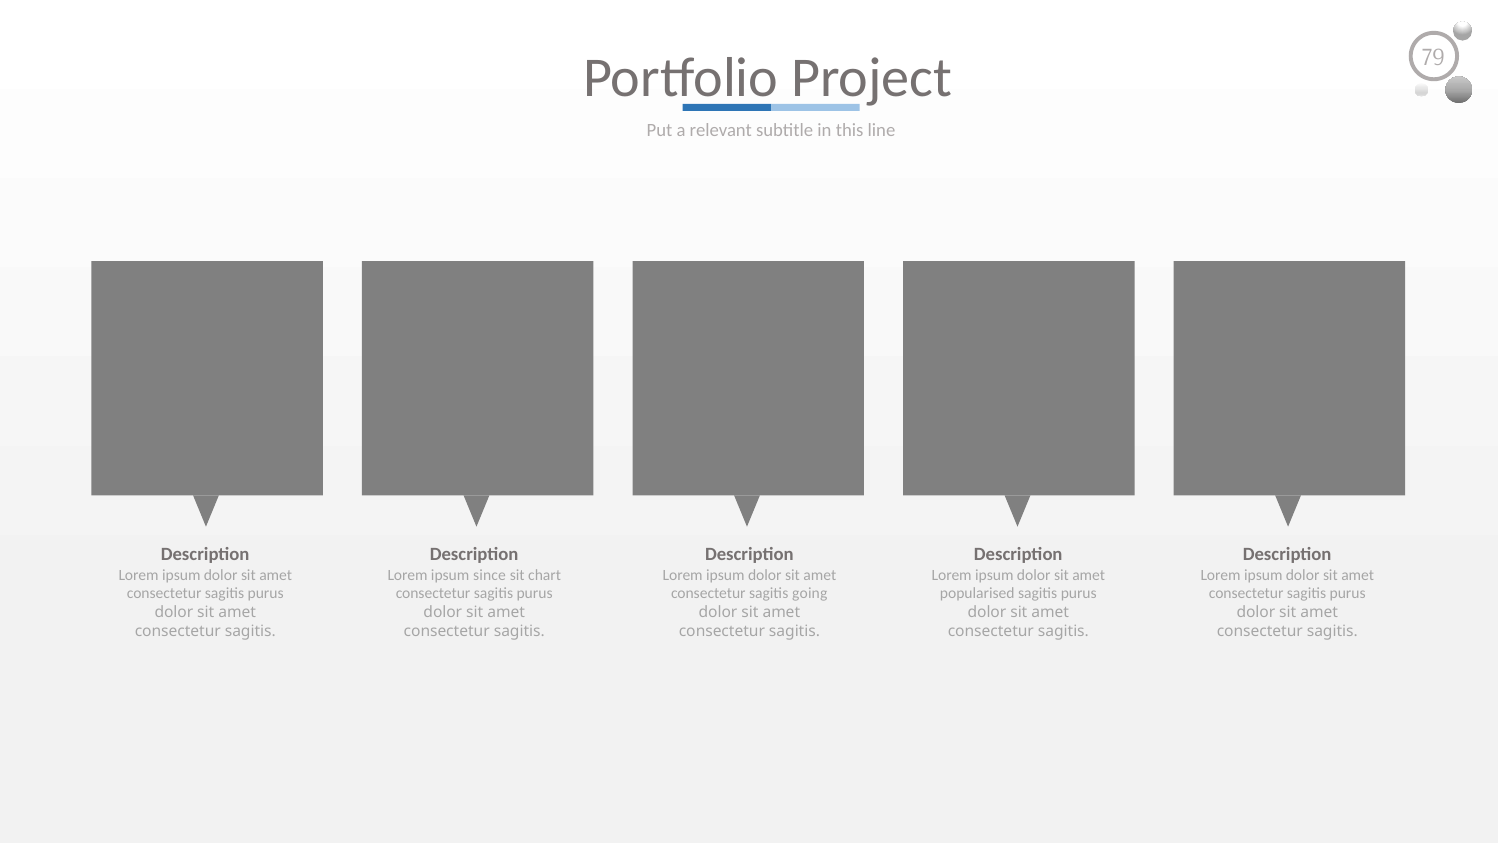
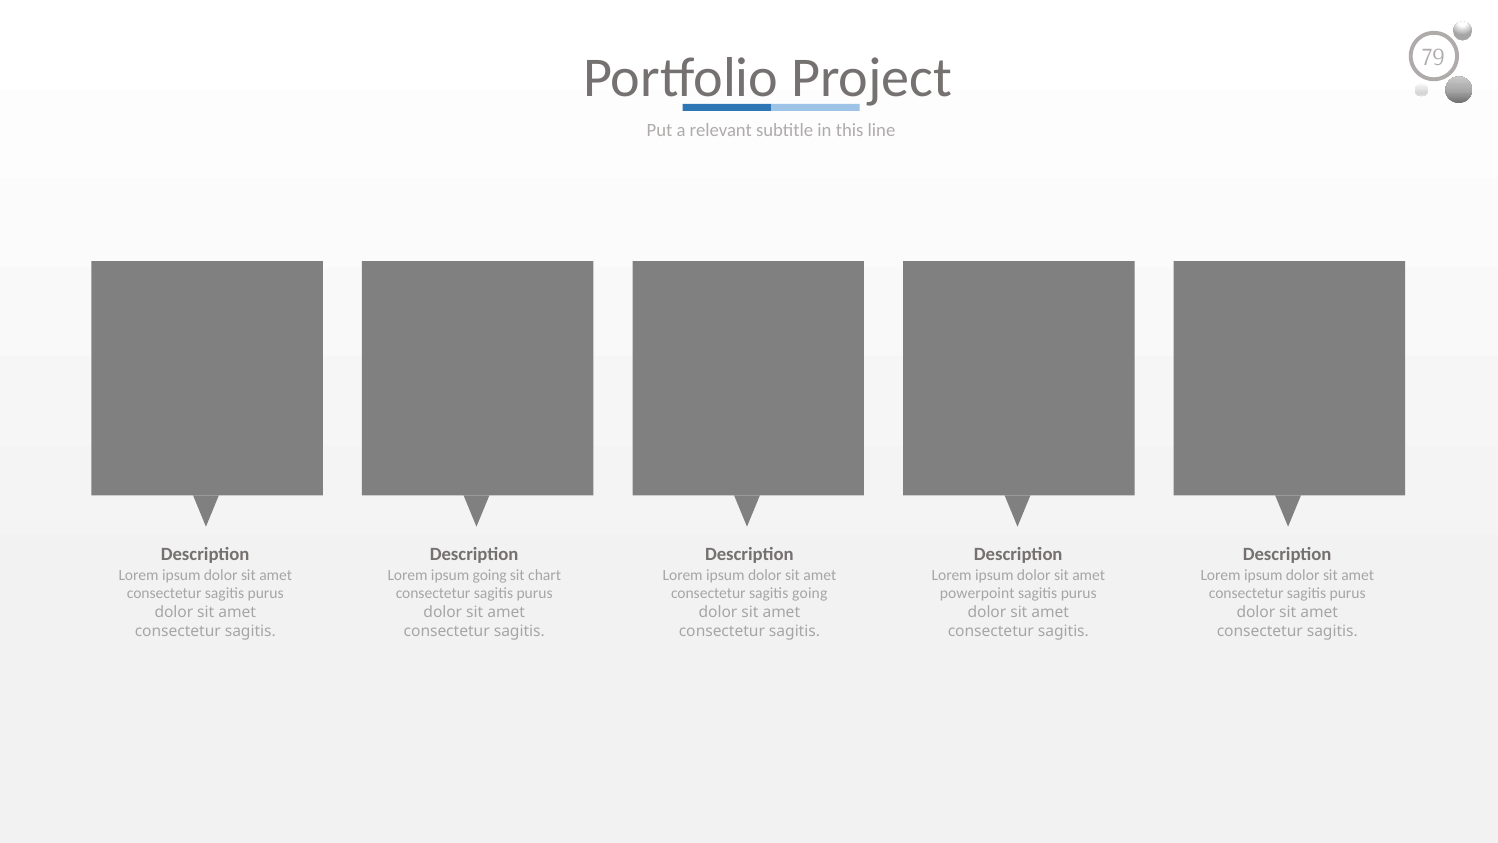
ipsum since: since -> going (490, 575)
popularised: popularised -> powerpoint (977, 593)
